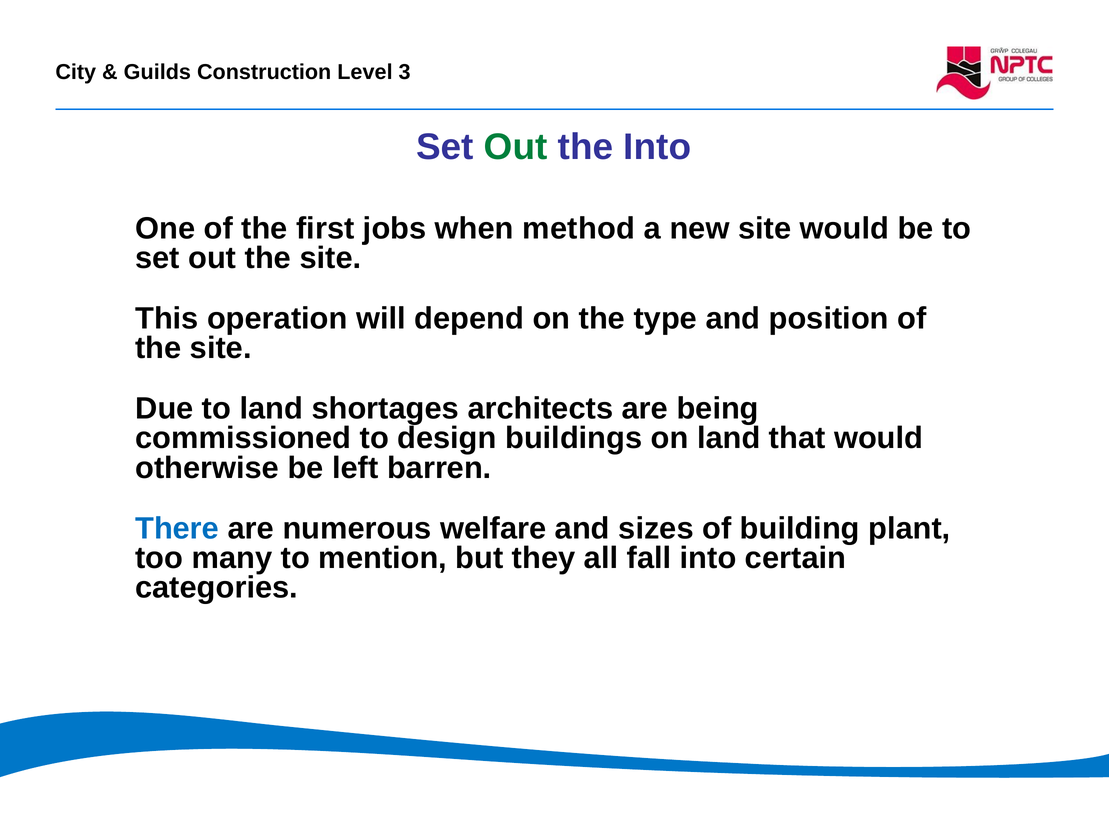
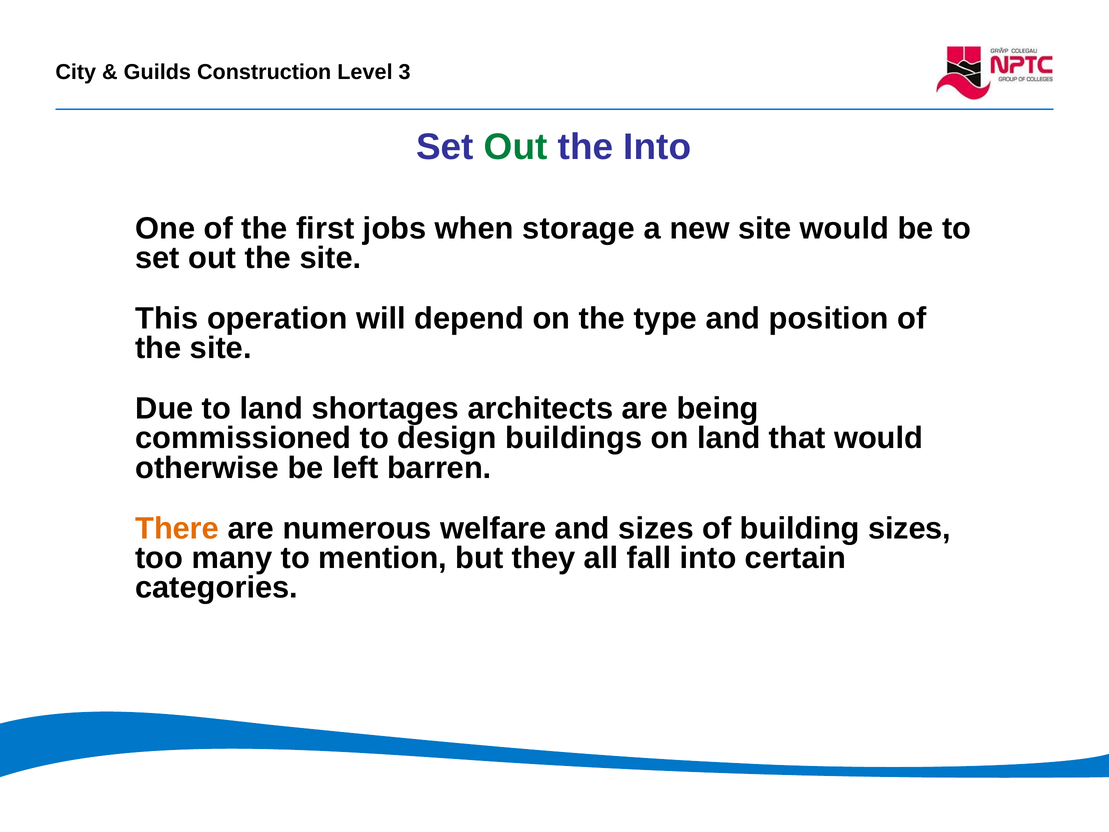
method: method -> storage (579, 229)
There colour: blue -> orange (177, 528)
building plant: plant -> sizes (910, 528)
